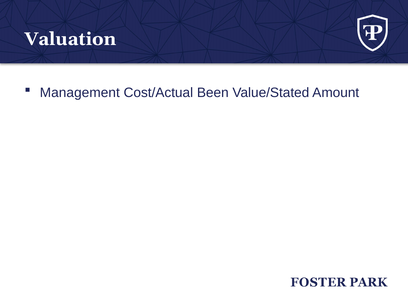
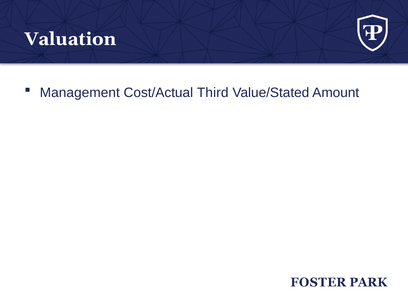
Been: Been -> Third (213, 93)
